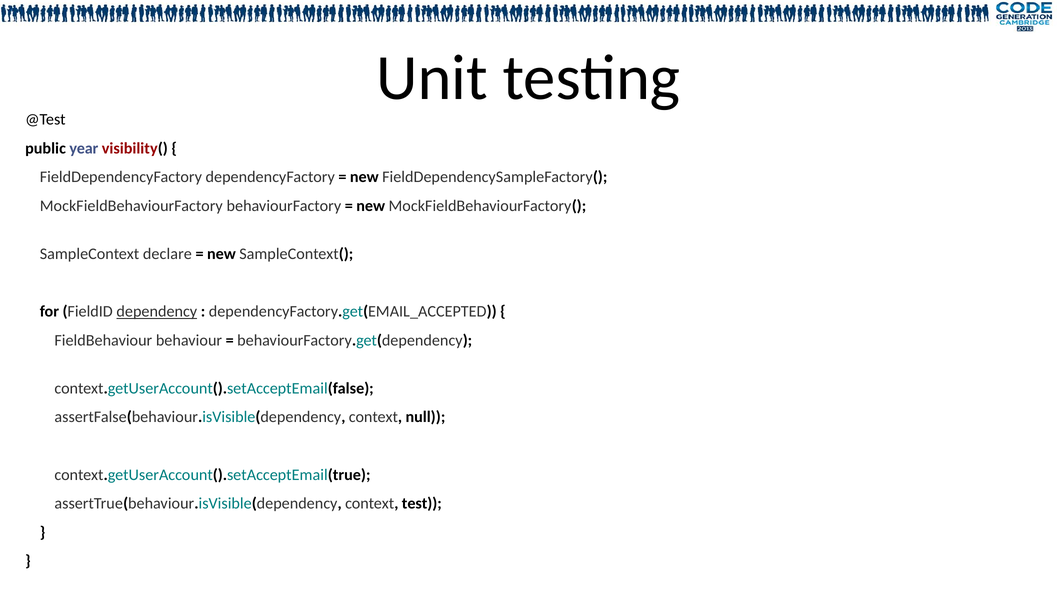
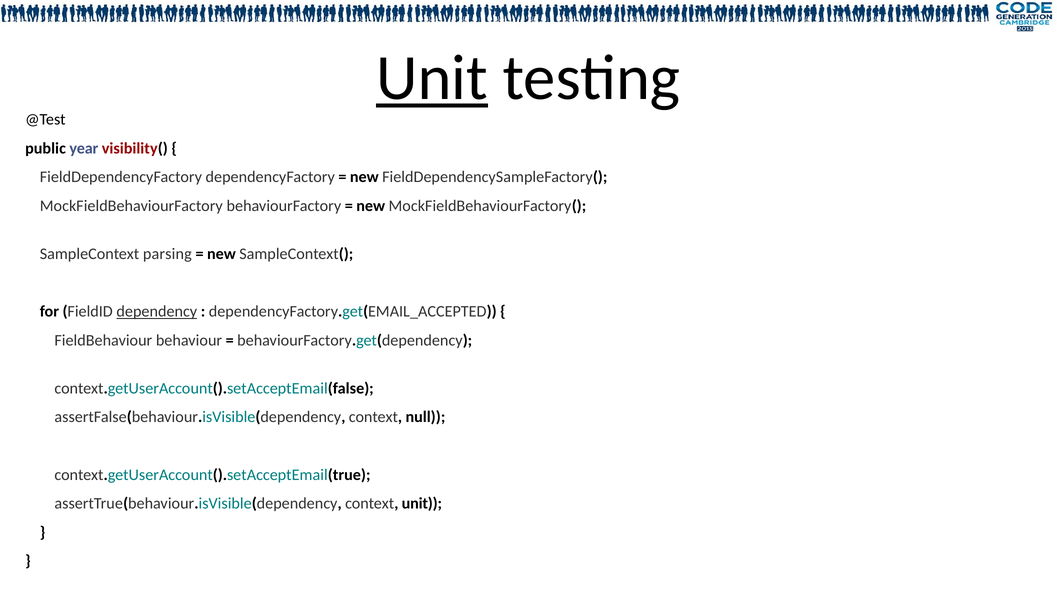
Unit underline: none -> present (432, 78)
declare: declare -> parsing (167, 254)
context test: test -> unit (422, 504)
